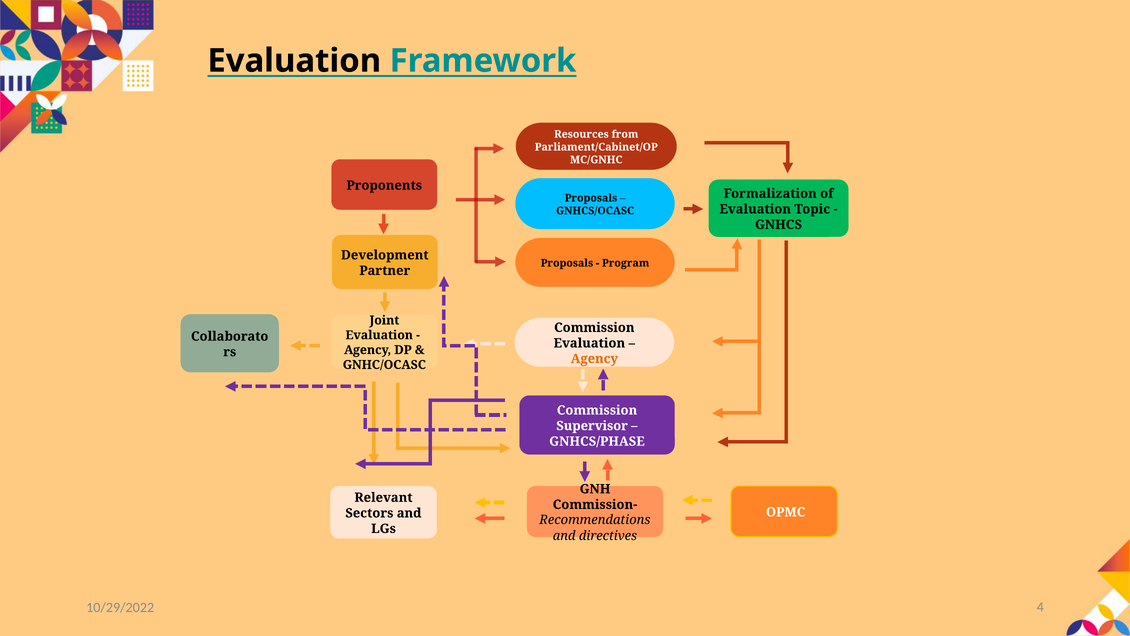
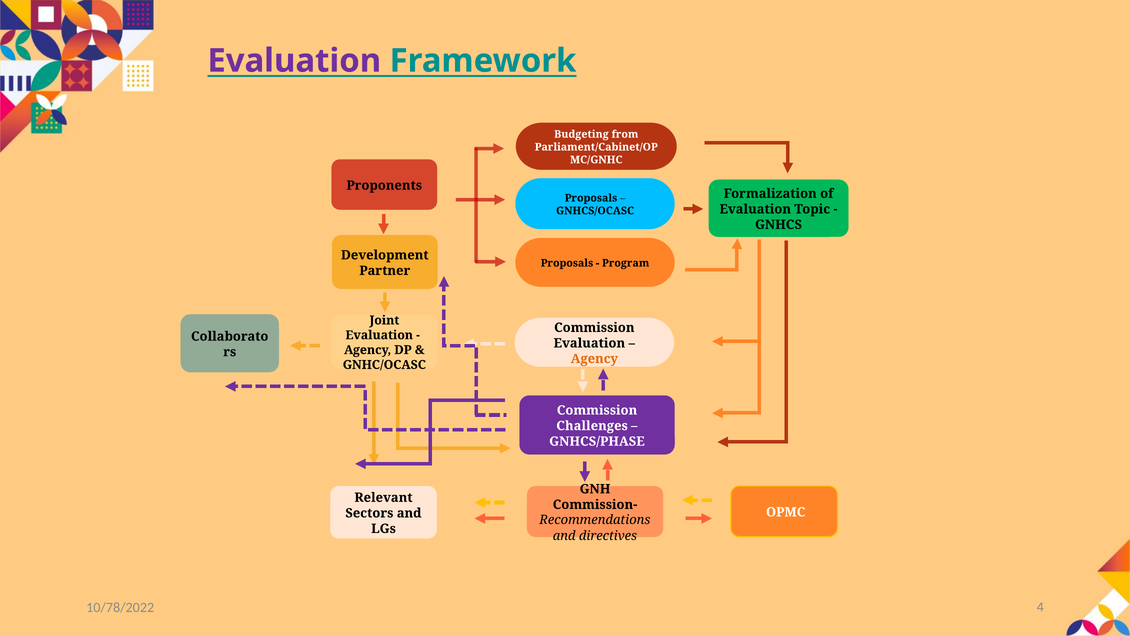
Evaluation colour: black -> purple (294, 61)
Resources: Resources -> Budgeting (581, 134)
Supervisor: Supervisor -> Challenges (592, 426)
10/29/2022: 10/29/2022 -> 10/78/2022 (120, 607)
